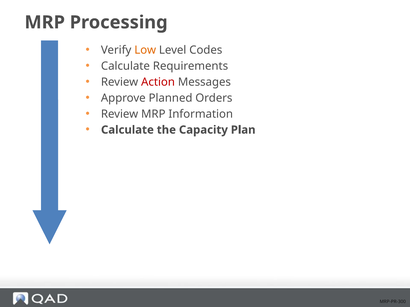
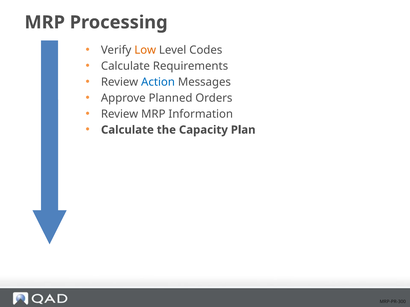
Action colour: red -> blue (158, 82)
